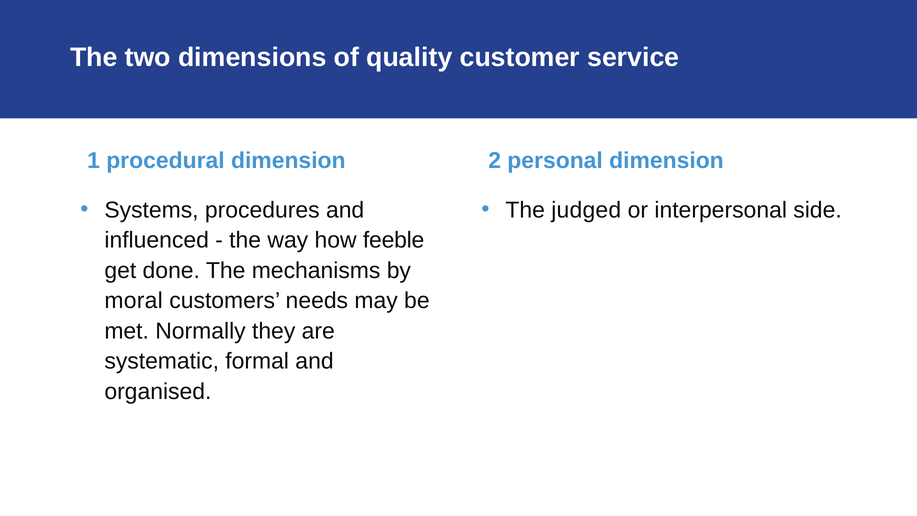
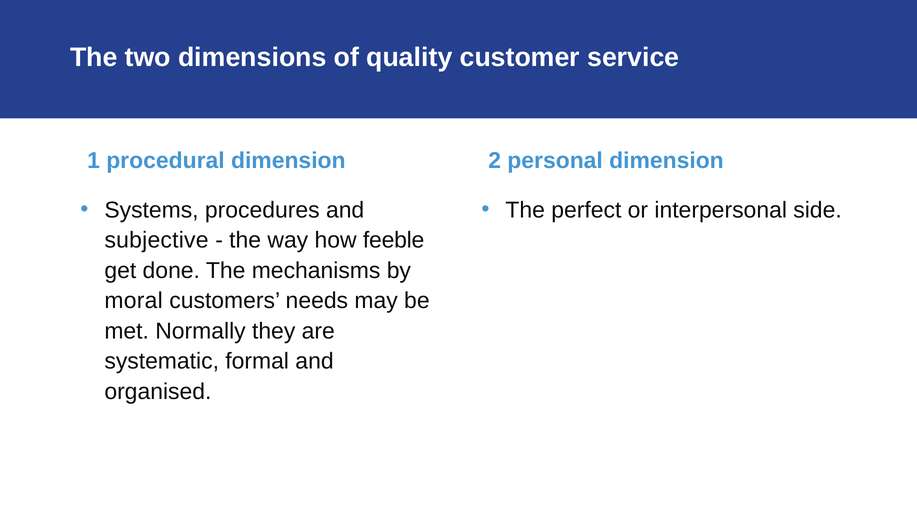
judged: judged -> perfect (586, 210)
influenced: influenced -> subjective (157, 240)
